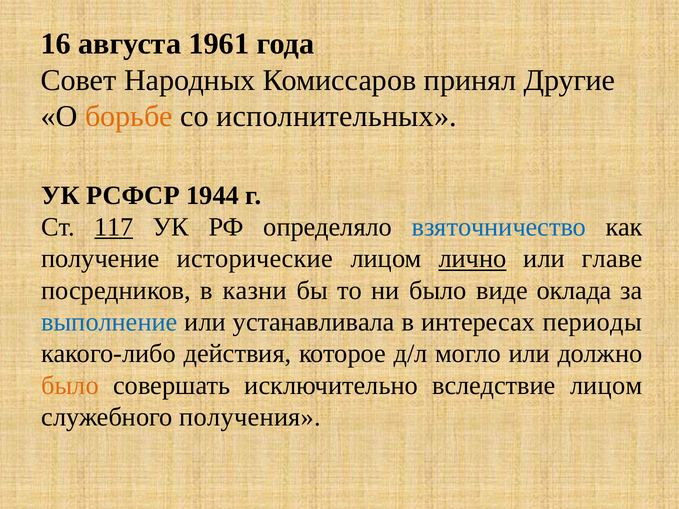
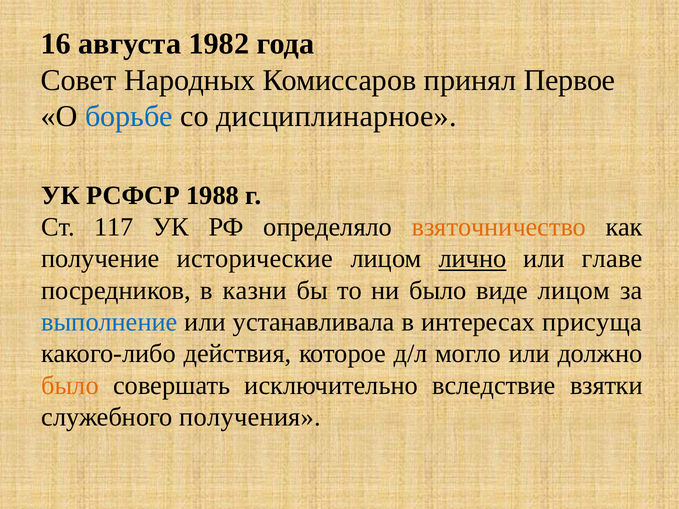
1961: 1961 -> 1982 (219, 44)
Другие: Другие -> Первое (569, 80)
борьбе colour: orange -> blue (129, 116)
исполнительных: исполнительных -> дисциплинарное (337, 116)
1944: 1944 -> 1988 (213, 195)
117 underline: present -> none (114, 227)
взяточничество colour: blue -> orange (499, 227)
виде оклада: оклада -> лицом (574, 291)
периоды: периоды -> присуща (592, 322)
вследствие лицом: лицом -> взятки (606, 386)
